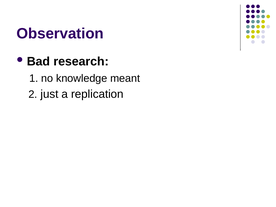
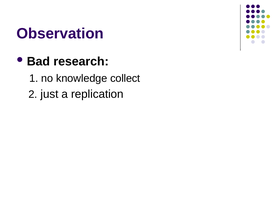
meant: meant -> collect (125, 78)
